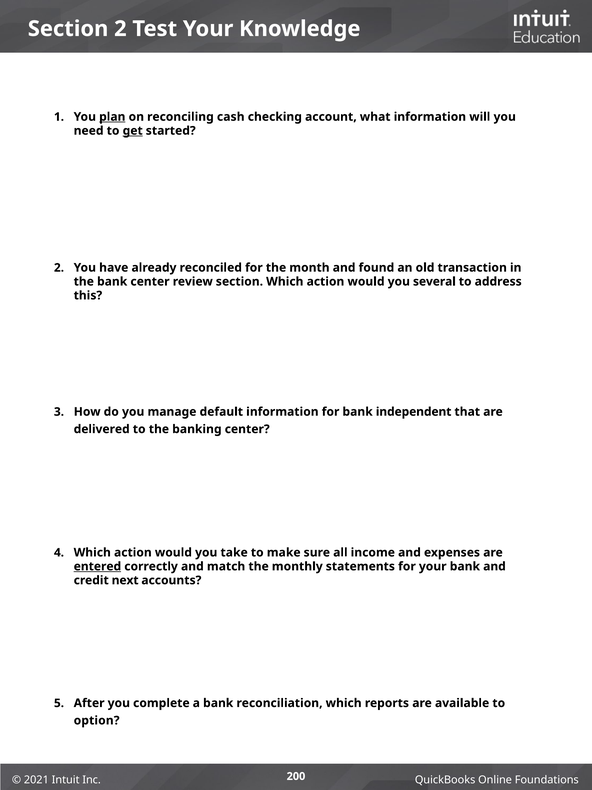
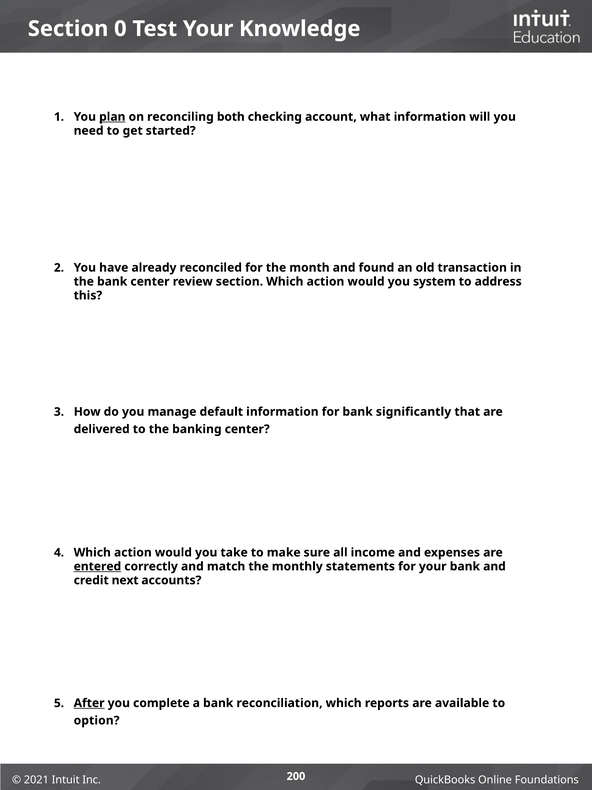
Section 2: 2 -> 0 (120, 29)
cash: cash -> both (231, 117)
get underline: present -> none (133, 131)
several: several -> system (434, 281)
independent: independent -> significantly (414, 411)
After underline: none -> present (89, 703)
